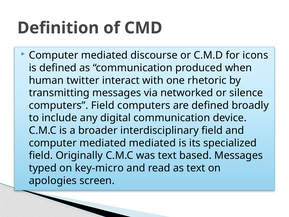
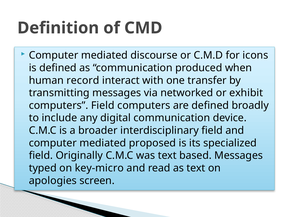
twitter: twitter -> record (83, 80)
rhetoric: rhetoric -> transfer (207, 80)
silence: silence -> exhibit (246, 93)
mediated mediated: mediated -> proposed (152, 143)
